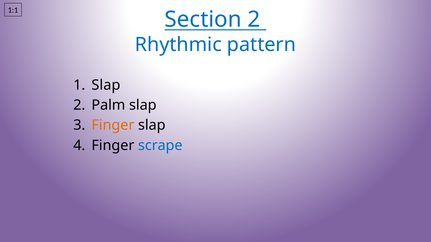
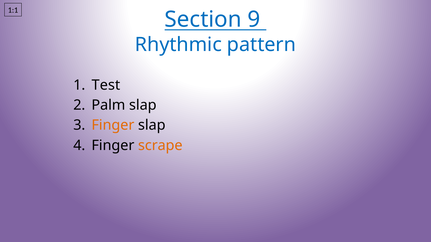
Section 2: 2 -> 9 (254, 20)
1 Slap: Slap -> Test (106, 85)
scrape colour: blue -> orange (160, 146)
